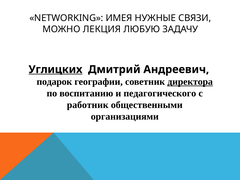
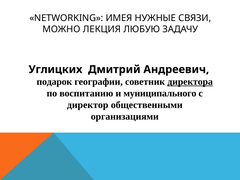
Углицких underline: present -> none (55, 69)
педагогического: педагогического -> муниципального (160, 93)
работник: работник -> директор (88, 105)
